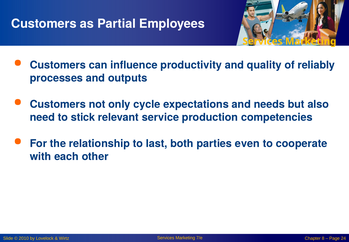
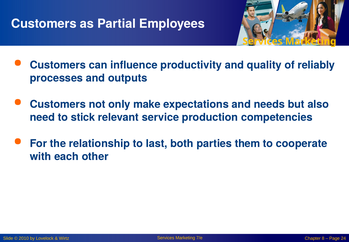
cycle: cycle -> make (147, 104)
even: even -> them (247, 143)
